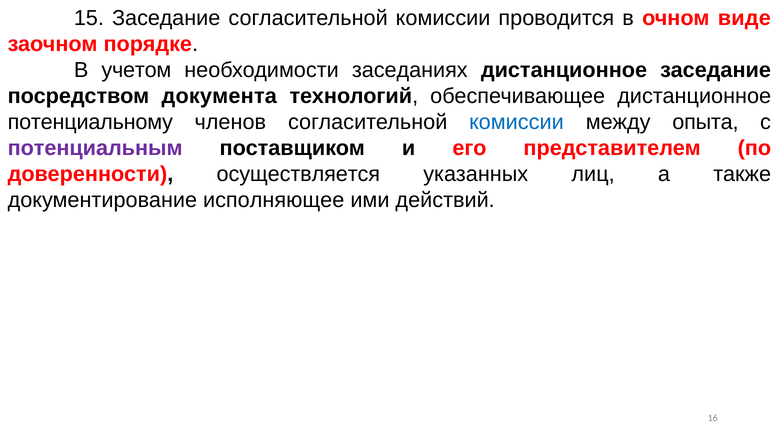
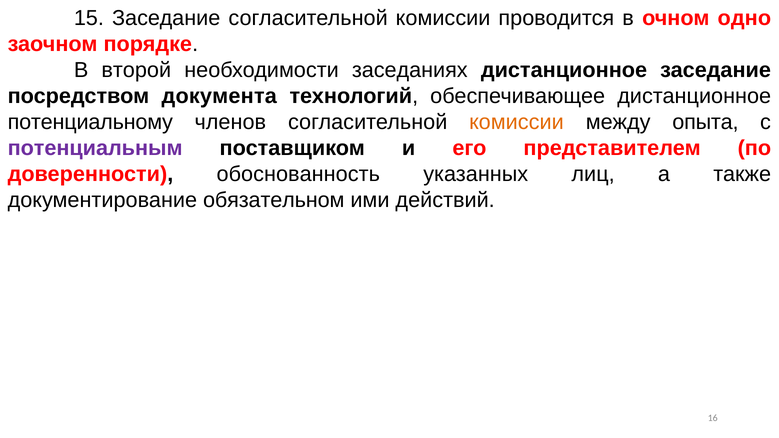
виде: виде -> одно (744, 18)
учетом: учетом -> второй (136, 70)
комиссии colour: blue -> orange (517, 122)
осуществляется: осуществляется -> обоснованность (298, 174)
исполняющее: исполняющее -> обязательном (274, 200)
